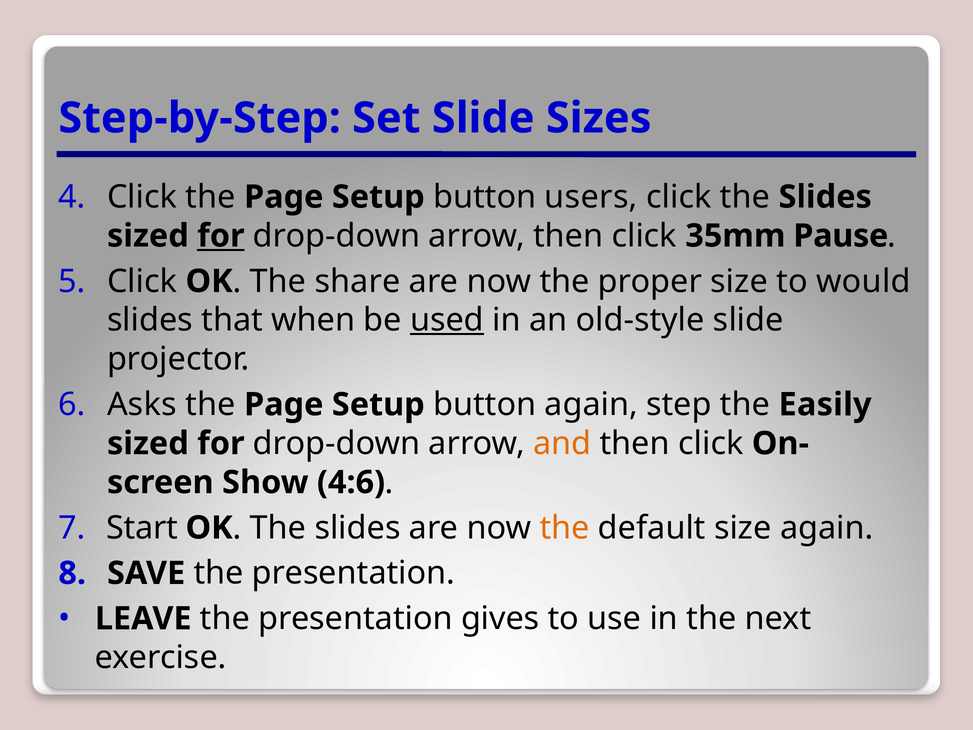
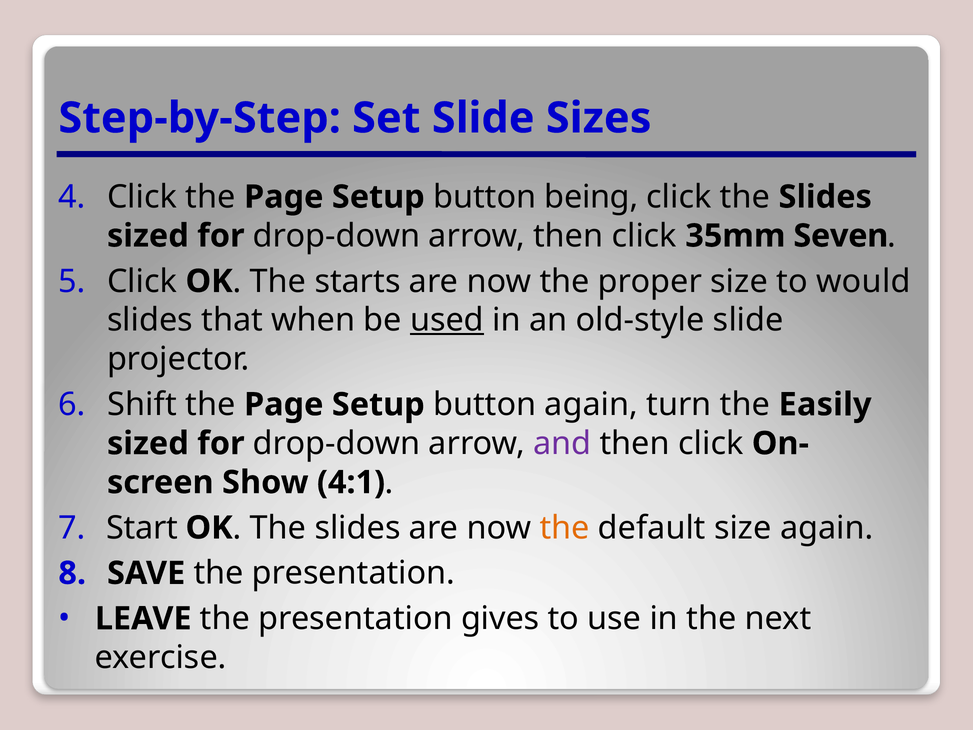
users: users -> being (591, 197)
for underline: present -> none (221, 236)
Pause: Pause -> Seven (841, 236)
share: share -> starts (358, 281)
Asks: Asks -> Shift (142, 404)
step: step -> turn (679, 404)
and colour: orange -> purple (562, 443)
4:6: 4:6 -> 4:1 (351, 482)
